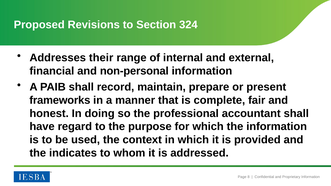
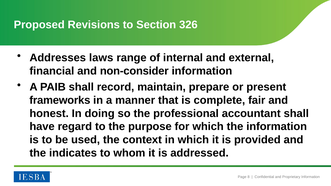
324: 324 -> 326 (188, 25)
their: their -> laws (101, 58)
non-personal: non-personal -> non-consider (134, 71)
